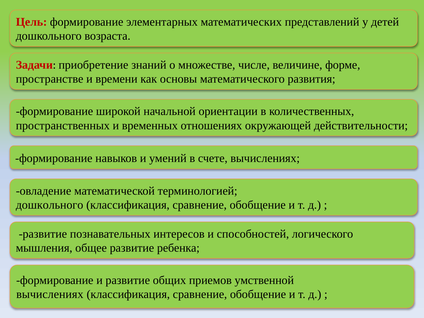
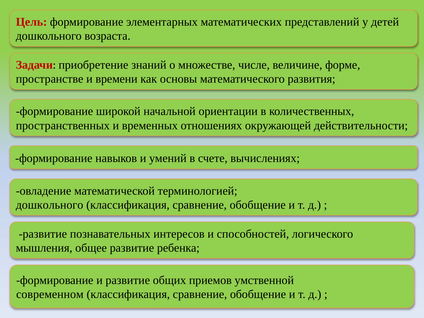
вычислениях: вычислениях -> современном (50, 294)
